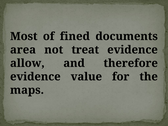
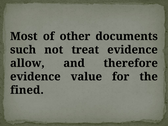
fined: fined -> other (75, 36)
area: area -> such (23, 50)
maps: maps -> fined (27, 90)
